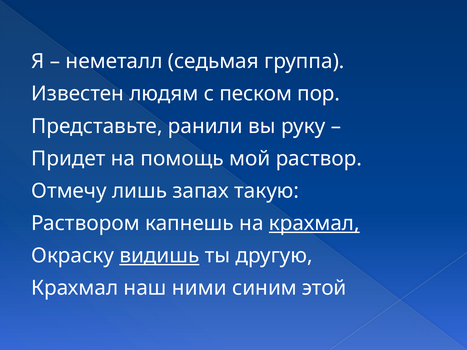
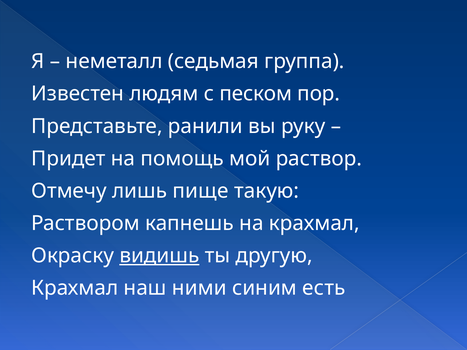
запах: запах -> пище (200, 191)
крахмал underline: present -> none (314, 223)
этой: этой -> есть (324, 288)
